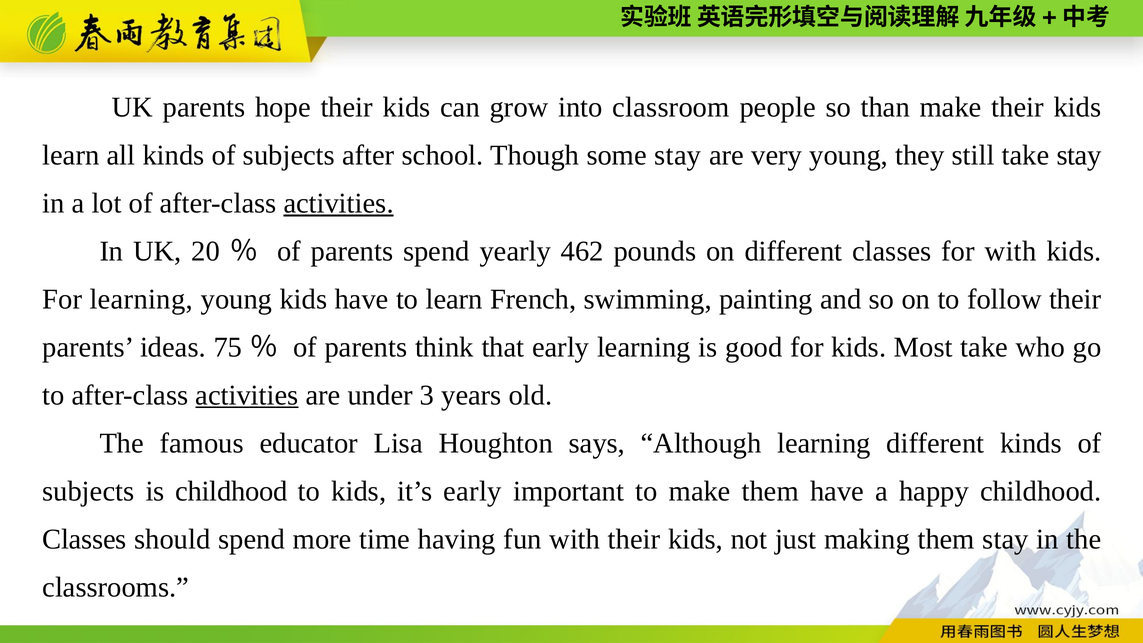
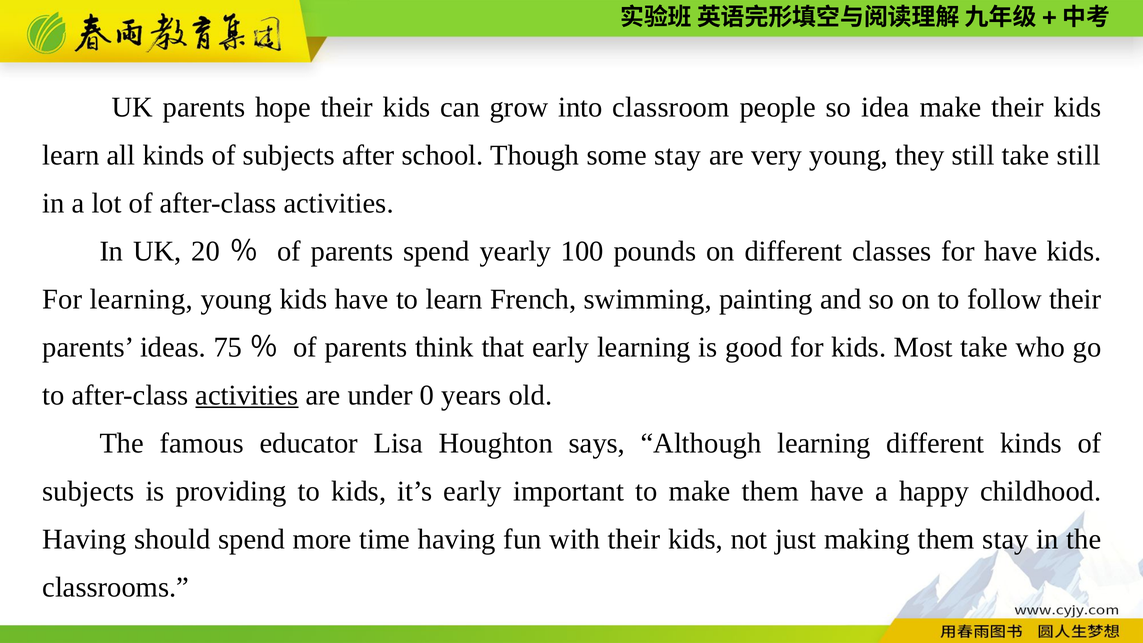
than: than -> idea (885, 107)
take stay: stay -> still (1079, 155)
activities underline: present -> none (339, 203)
462: 462 -> 100 (582, 251)
for with: with -> have (1011, 251)
3: 3 -> 0 (427, 395)
is childhood: childhood -> providing (231, 491)
Classes: Classes -> Having (84, 539)
